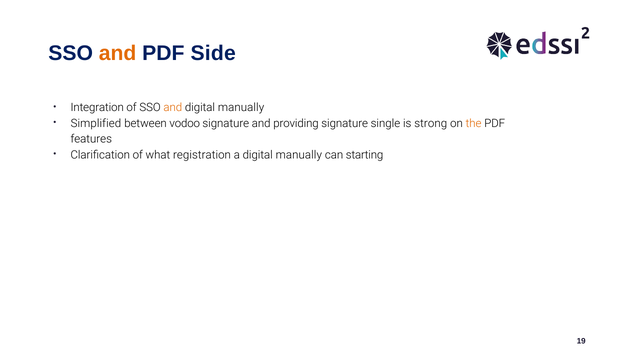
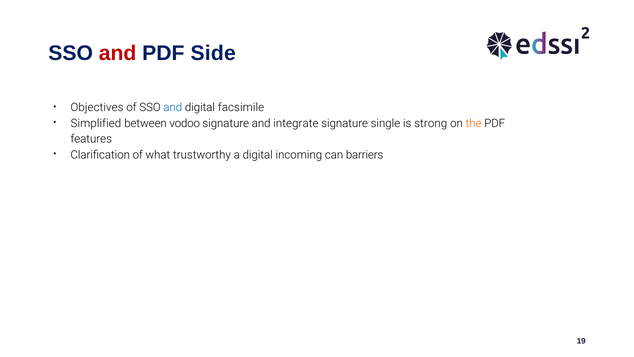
and colour: orange -> red (118, 53)
Integration: Integration -> Objectives (97, 108)
and colour: orange -> blue (173, 108)
manually: manually -> facsimile (241, 108)
providing: providing -> integrate (296, 123)
registration: registration -> trustworthy (202, 155)
a digital manually: manually -> incoming (299, 155)
starting: starting -> barriers (365, 155)
